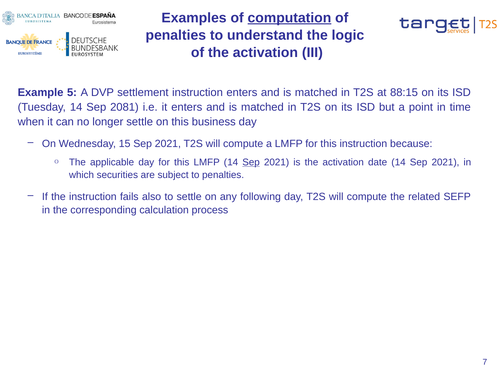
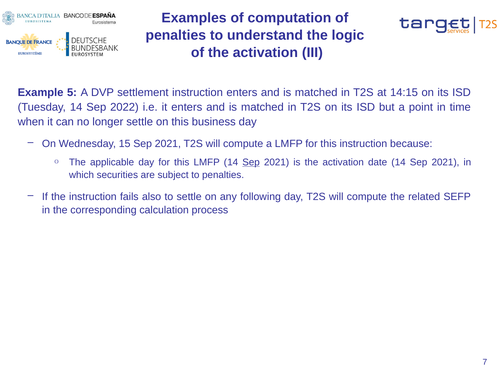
computation underline: present -> none (289, 18)
88:15: 88:15 -> 14:15 (404, 93)
2081: 2081 -> 2022 (124, 107)
